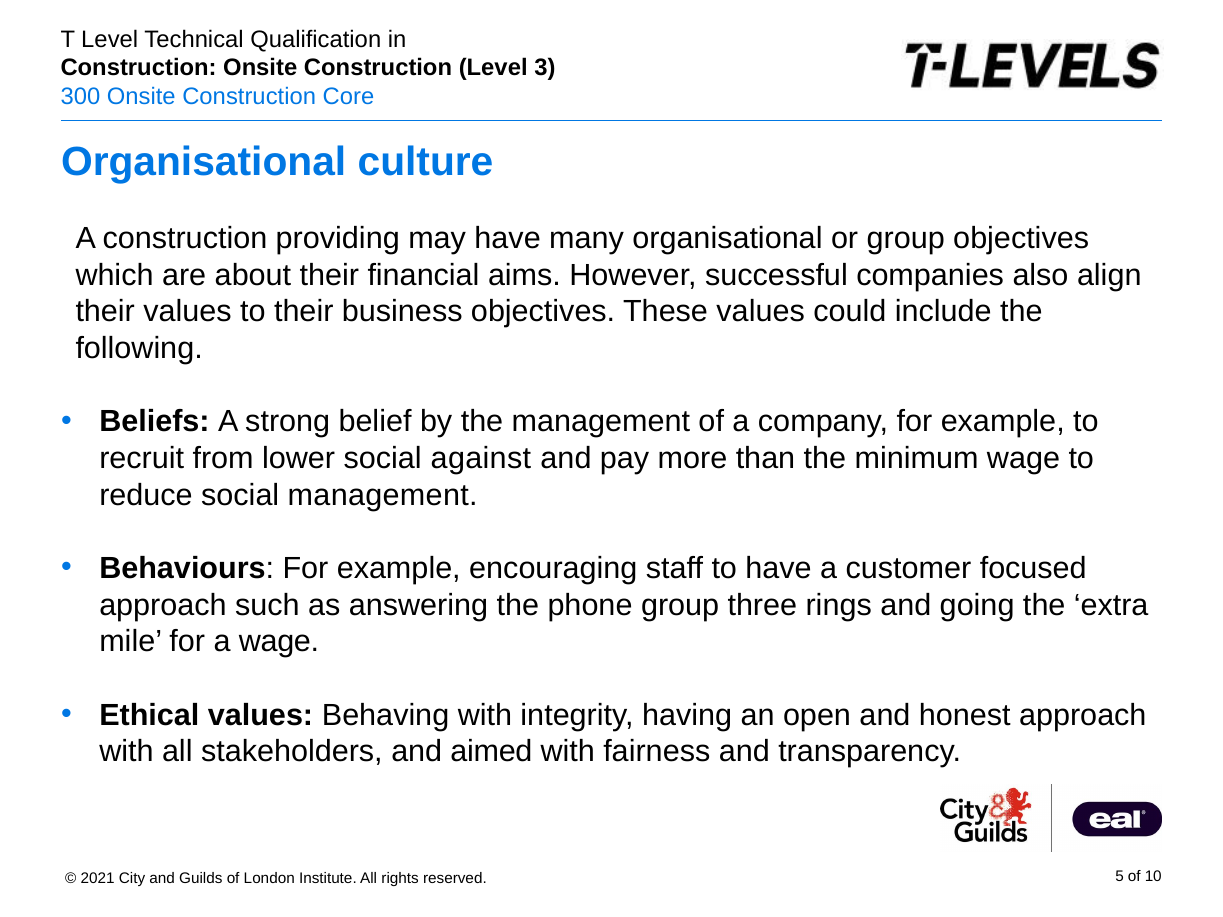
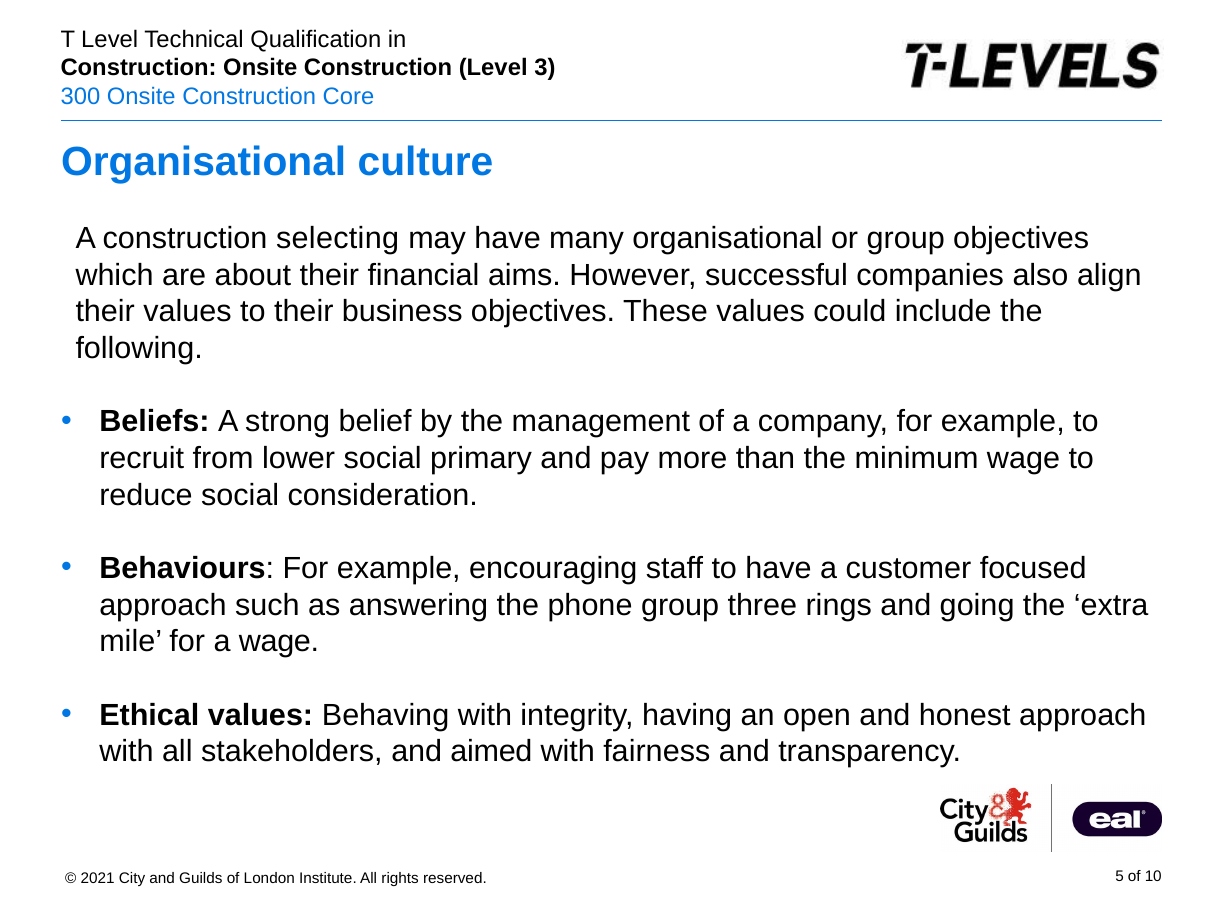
providing: providing -> selecting (338, 238)
against: against -> primary (481, 458)
social management: management -> consideration (383, 495)
